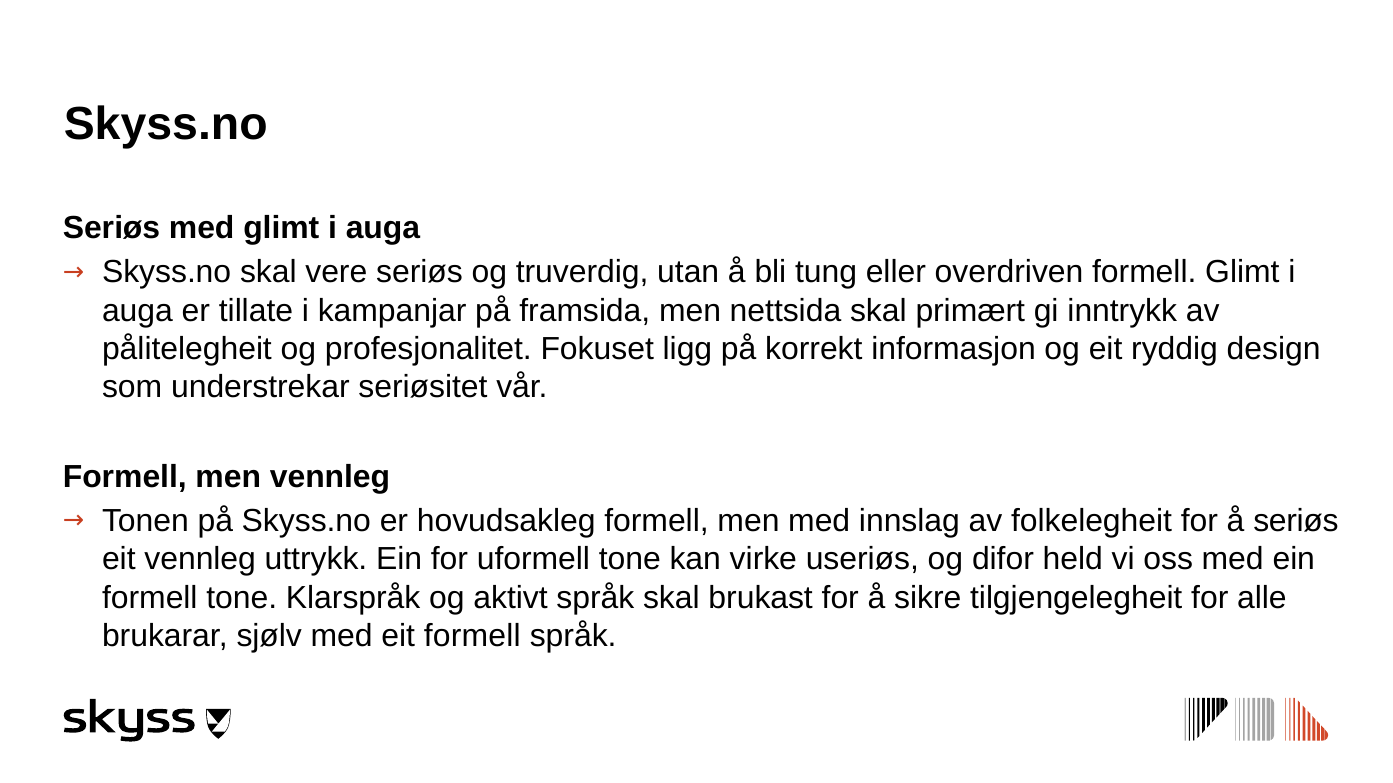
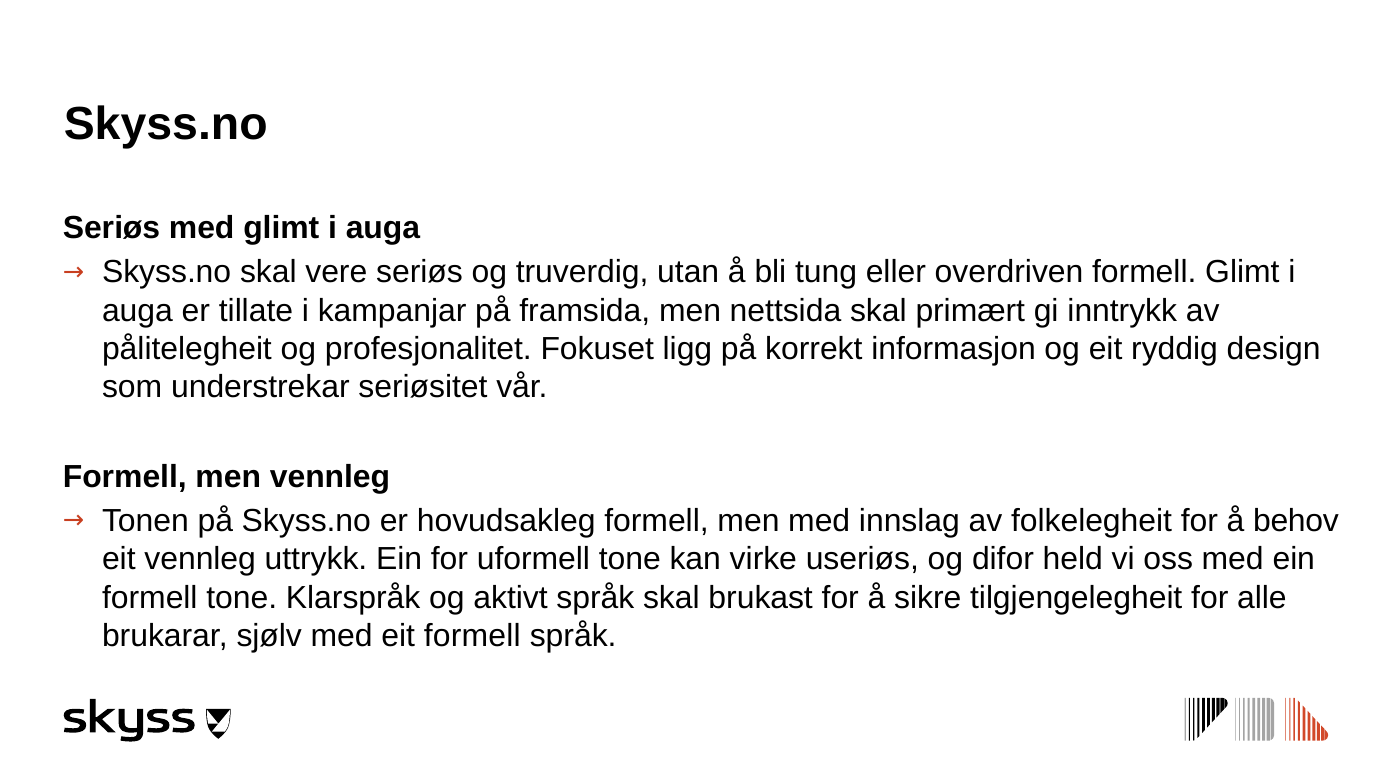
å seriøs: seriøs -> behov (1296, 522)
